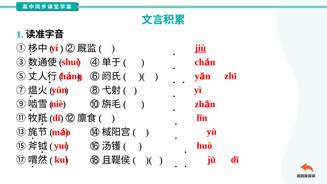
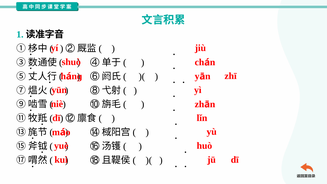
jiù underline: present -> none (200, 48)
